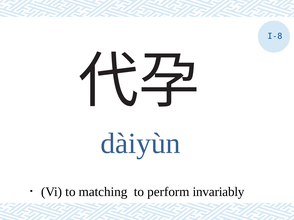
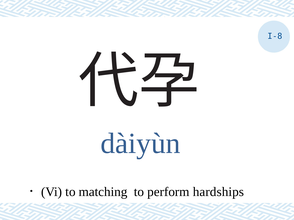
invariably: invariably -> hardships (218, 192)
